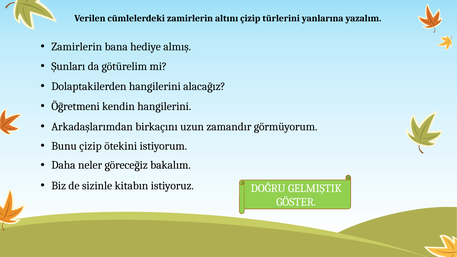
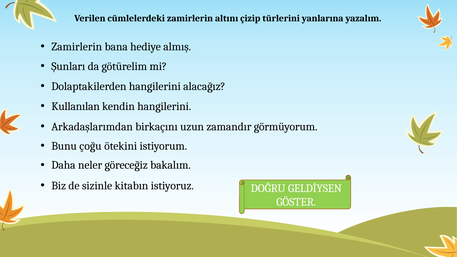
Öğretmeni: Öğretmeni -> Kullanılan (76, 106)
Bunu çizip: çizip -> çoğu (90, 146)
GELMIŞTIK: GELMIŞTIK -> GELDİYSEN (315, 188)
